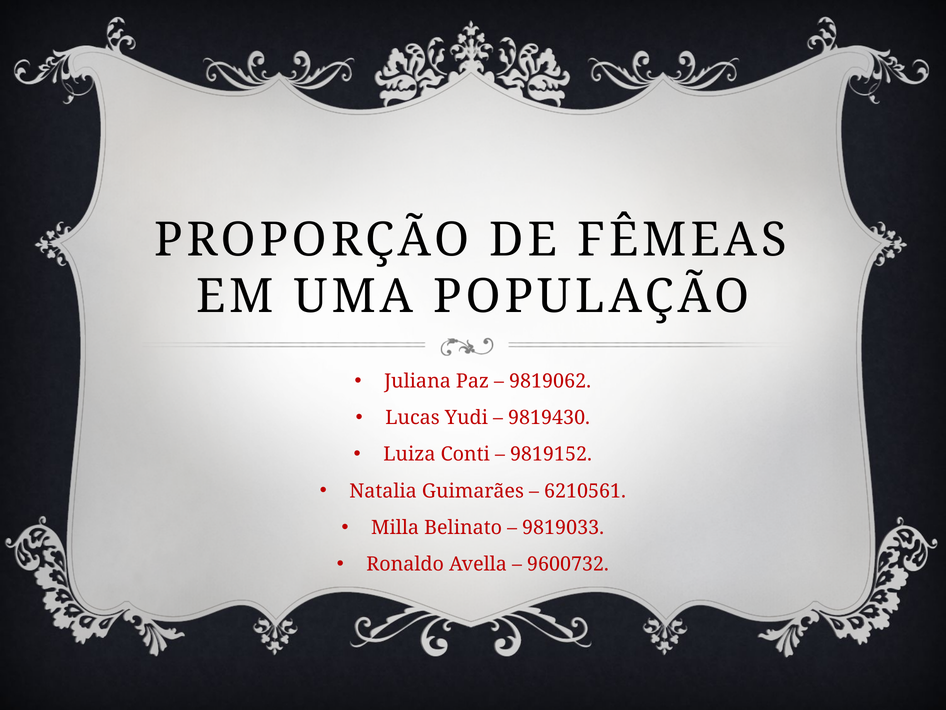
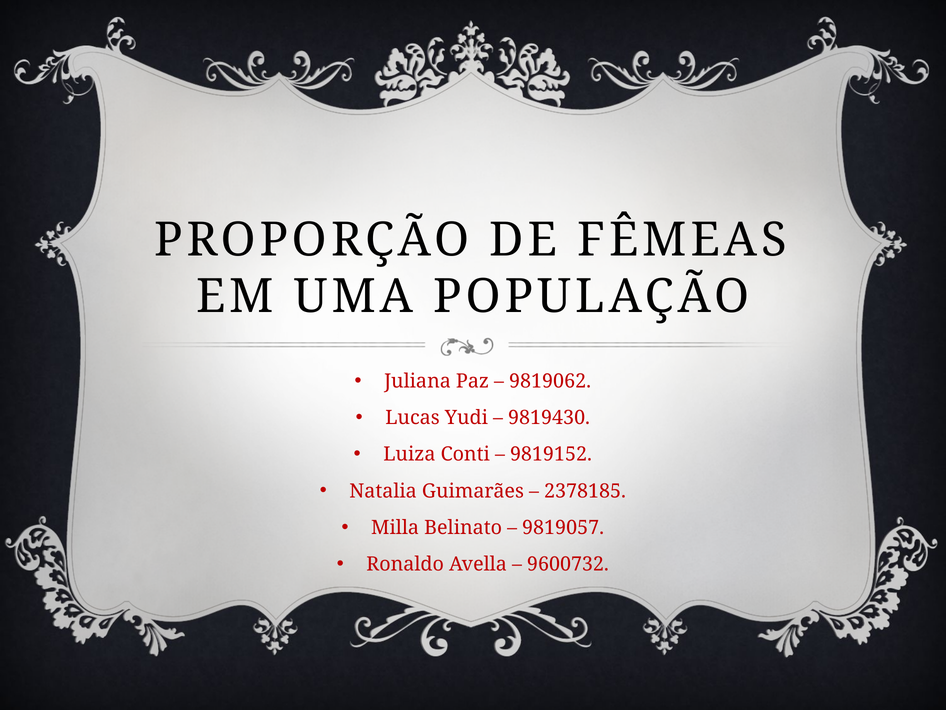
6210561: 6210561 -> 2378185 (585, 491)
9819033: 9819033 -> 9819057 (563, 527)
